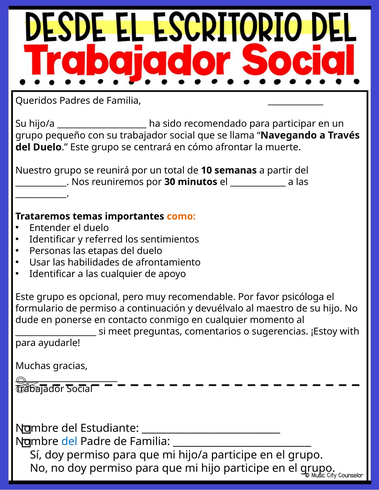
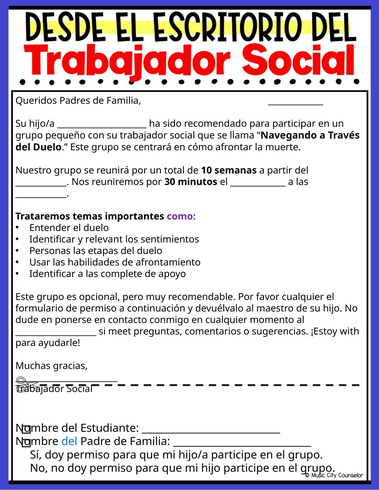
como colour: orange -> purple (181, 217)
referred: referred -> relevant (104, 240)
las cualquier: cualquier -> complete (121, 274)
favor psicóloga: psicóloga -> cualquier (303, 297)
